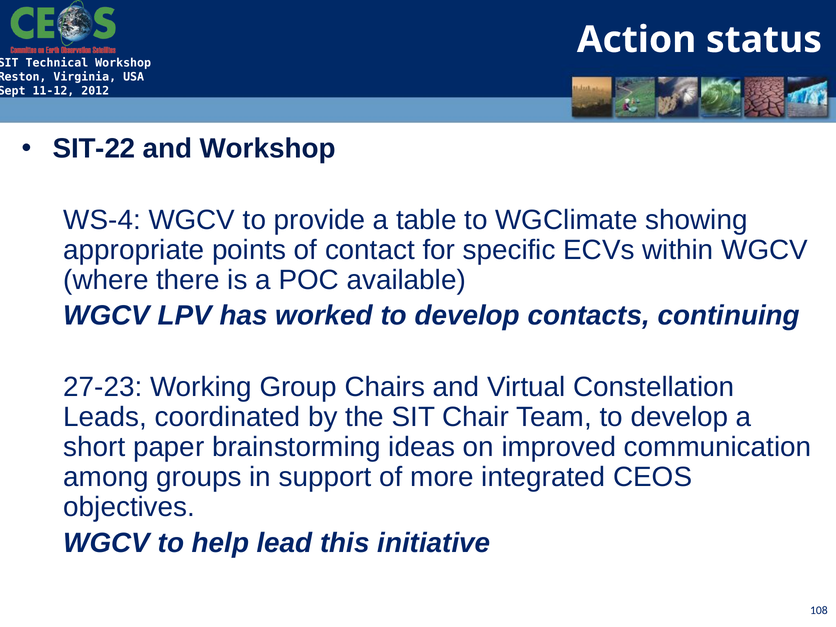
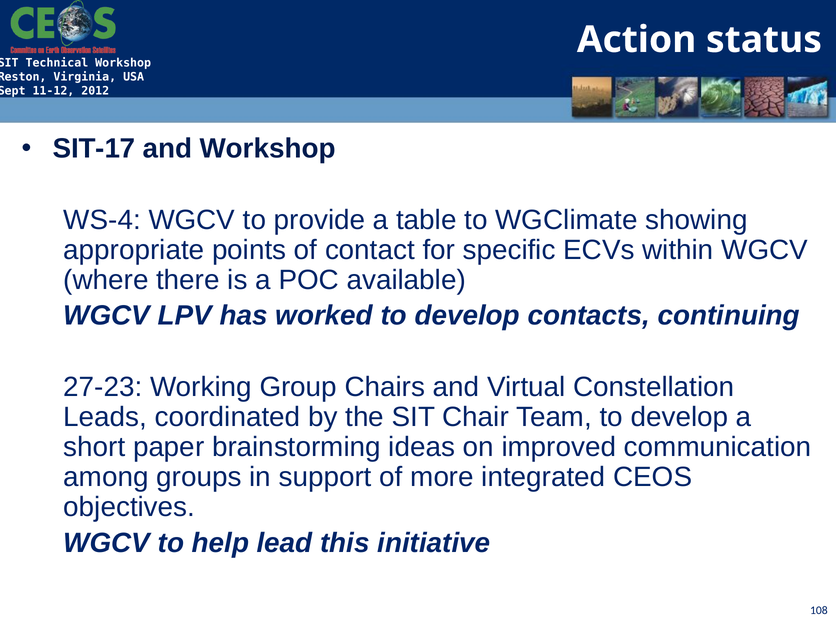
SIT-22: SIT-22 -> SIT-17 (94, 149)
